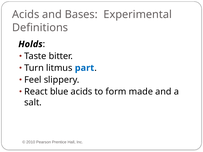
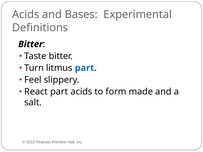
Holds: Holds -> Bitter (31, 44)
React blue: blue -> part (59, 92)
